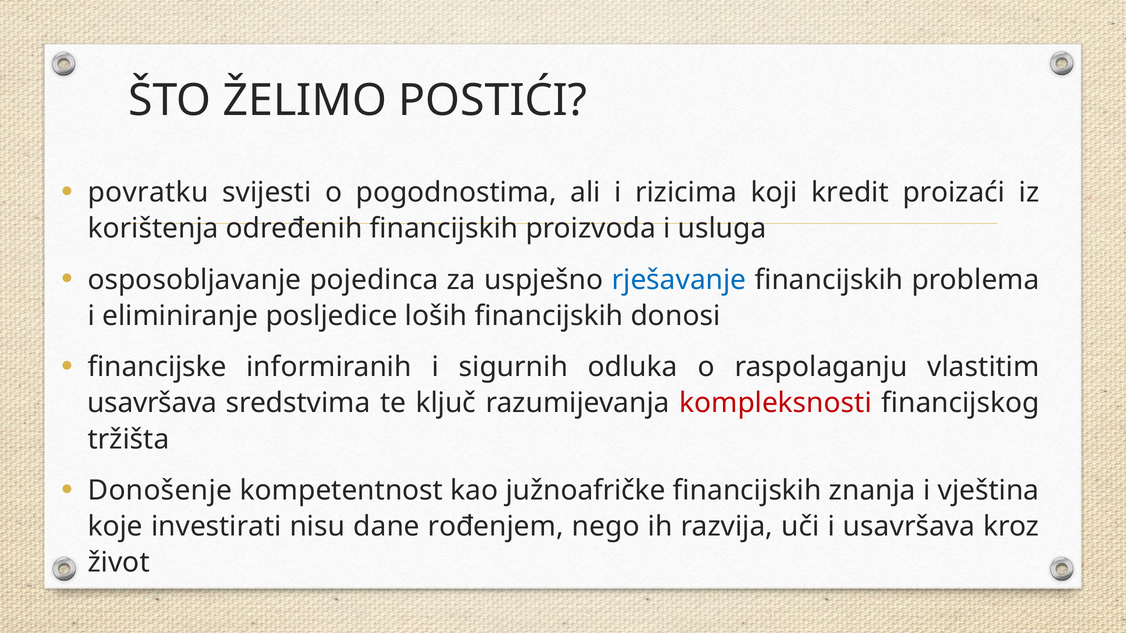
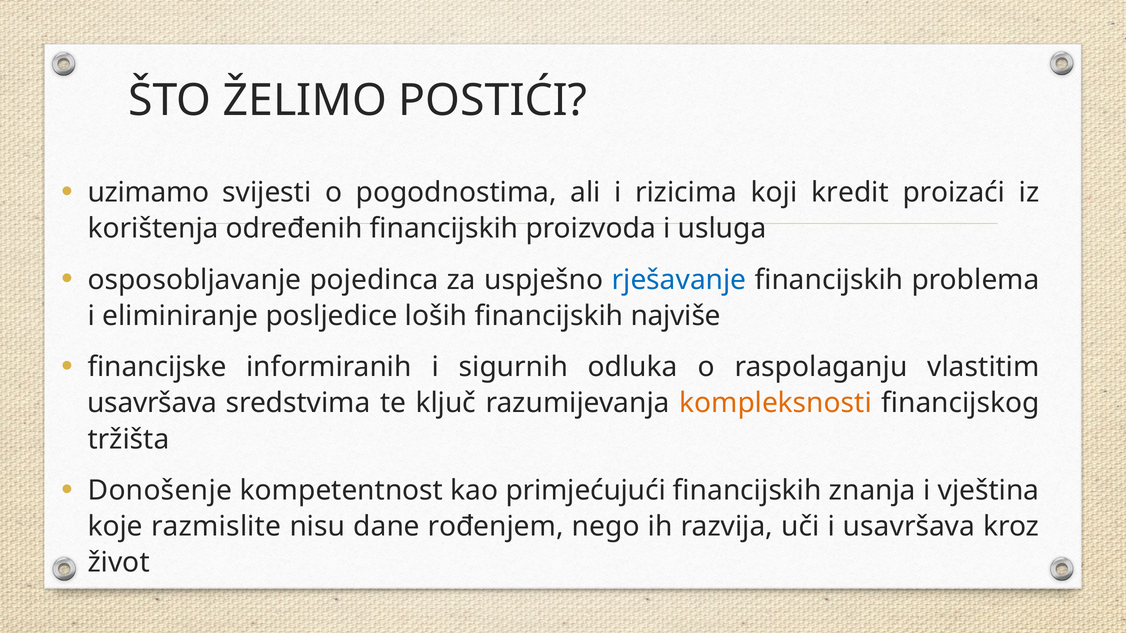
povratku: povratku -> uzimamo (148, 193)
donosi: donosi -> najviše (676, 316)
kompleksnosti colour: red -> orange (775, 403)
južnoafričke: južnoafričke -> primjećujući (586, 491)
investirati: investirati -> razmislite (216, 527)
